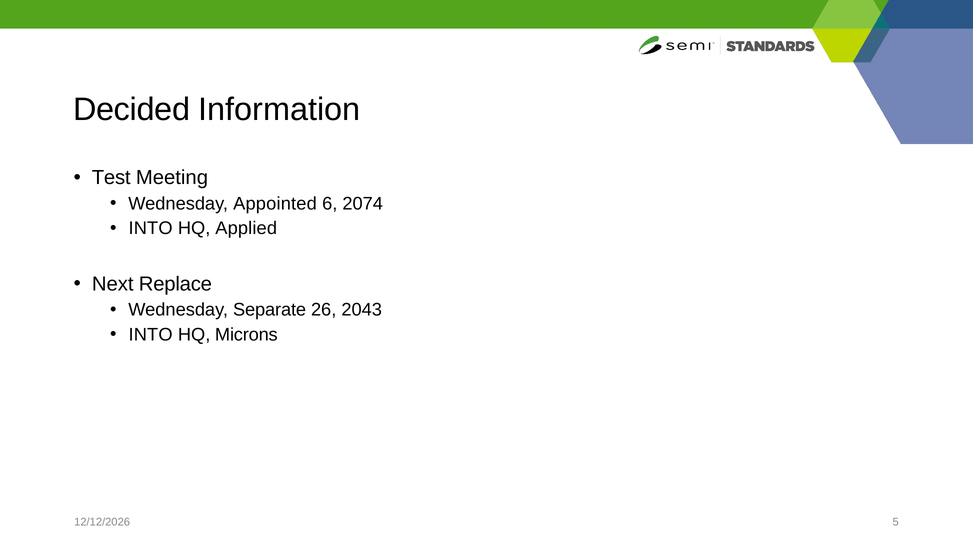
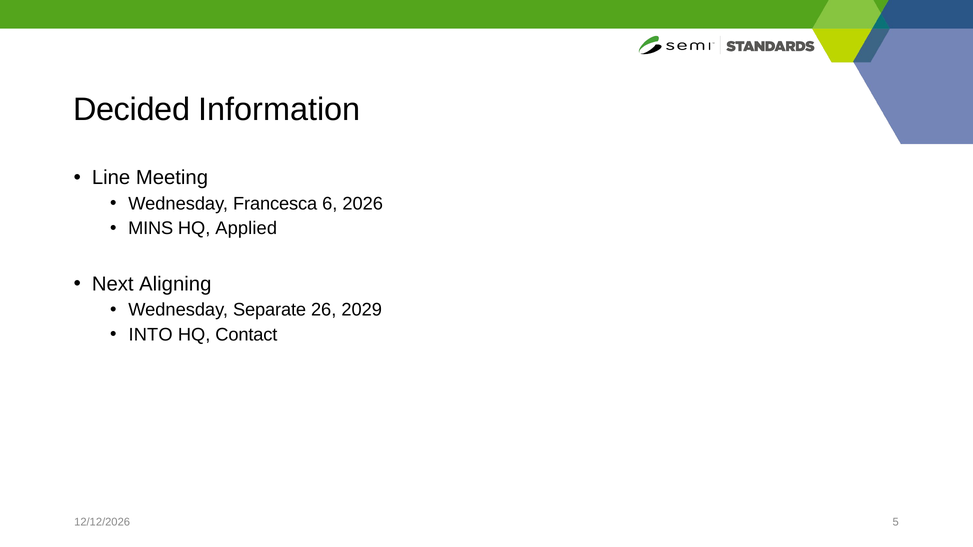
Test: Test -> Line (111, 178)
Appointed: Appointed -> Francesca (275, 204)
2074: 2074 -> 2026 (363, 204)
INTO: INTO -> MINS (151, 228)
Replace: Replace -> Aligning (175, 284)
2043: 2043 -> 2029 (362, 310)
Microns: Microns -> Contact (246, 335)
